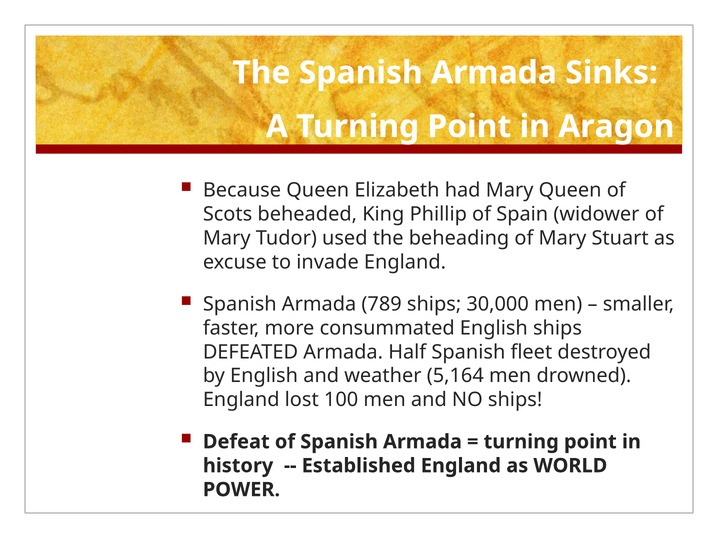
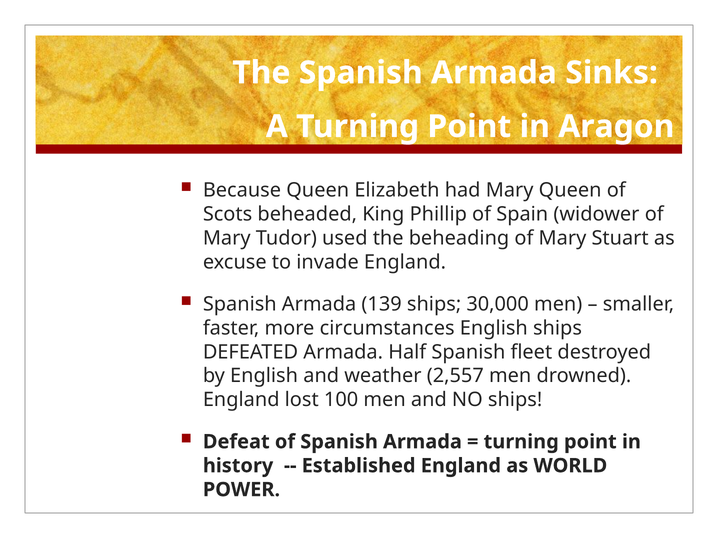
789: 789 -> 139 (382, 304)
consummated: consummated -> circumstances (387, 328)
5,164: 5,164 -> 2,557 (455, 376)
